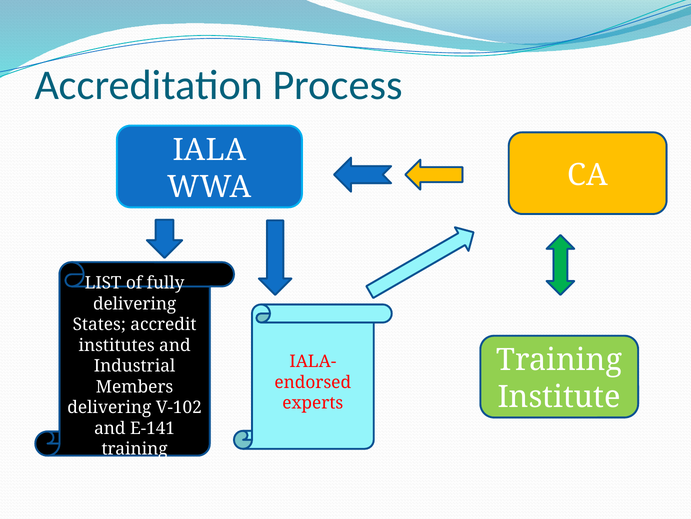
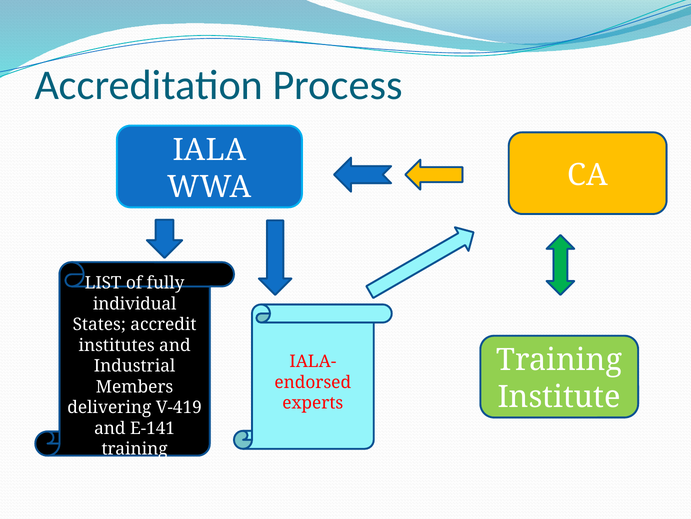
delivering: delivering -> individual (135, 303)
V-102: V-102 -> V-419 (179, 407)
